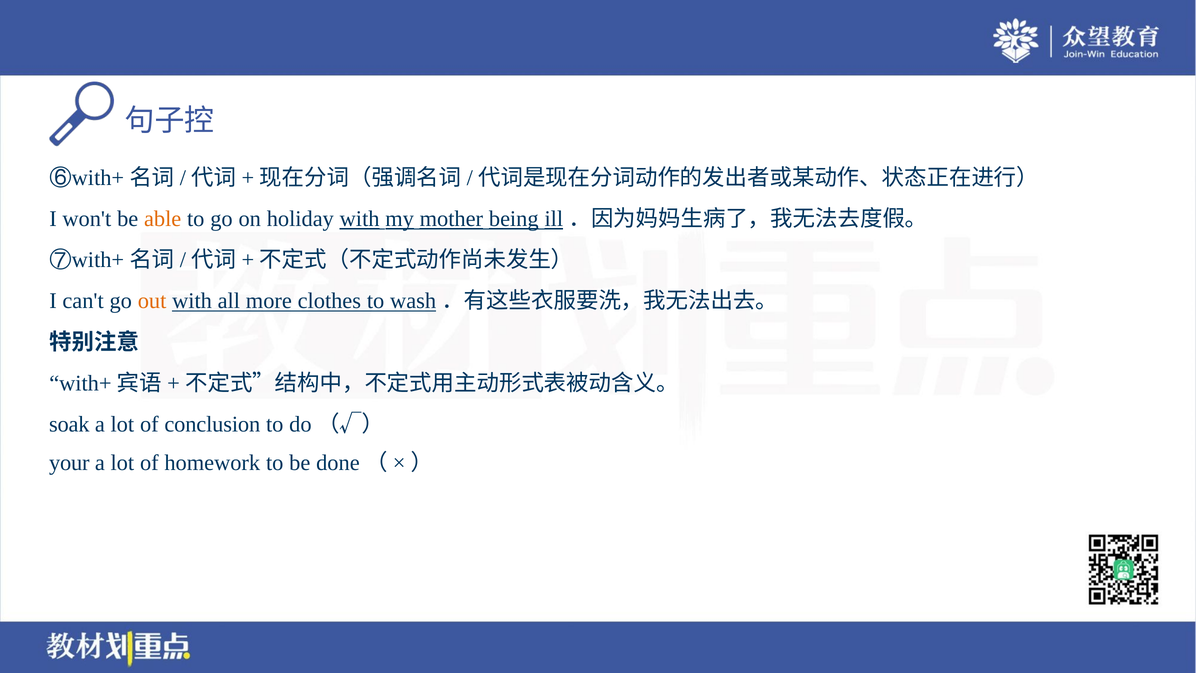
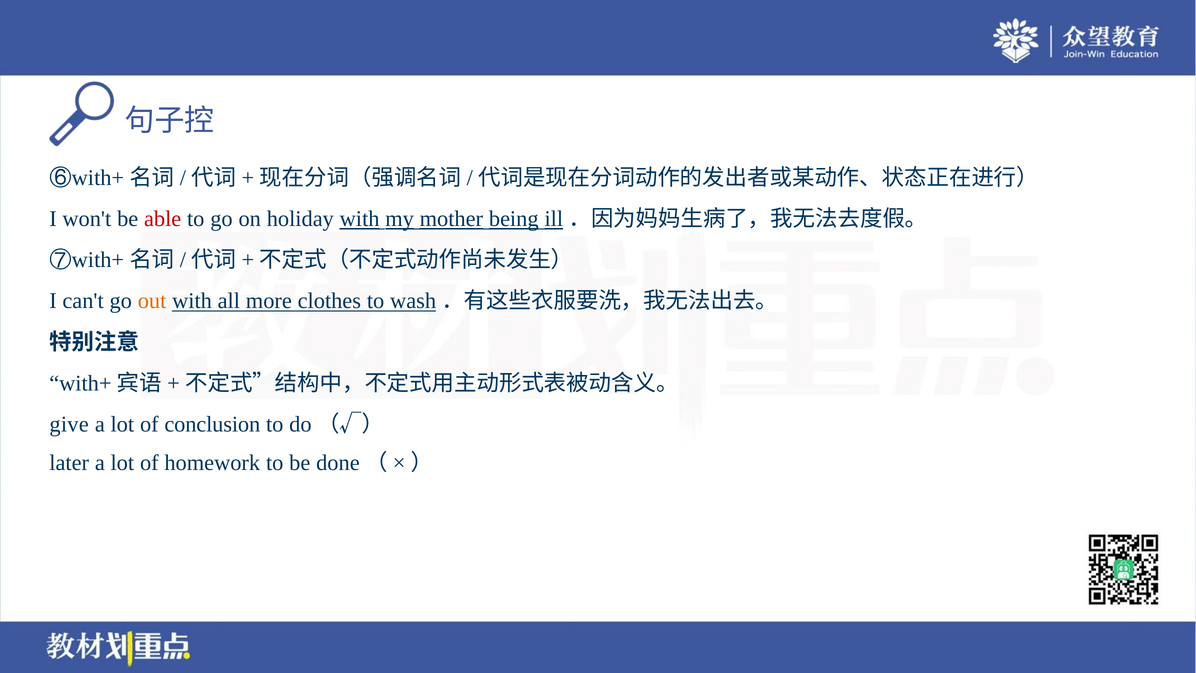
able colour: orange -> red (163, 219)
soak: soak -> give (69, 424)
your: your -> later (69, 463)
